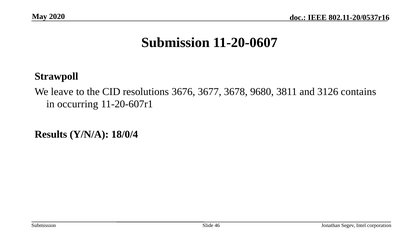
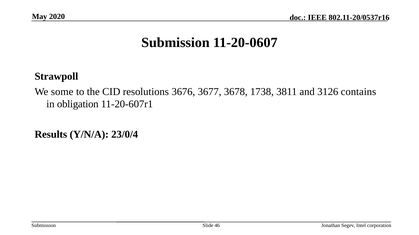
leave: leave -> some (62, 92)
9680: 9680 -> 1738 (262, 92)
occurring: occurring -> obligation (78, 104)
18/0/4: 18/0/4 -> 23/0/4 (125, 135)
